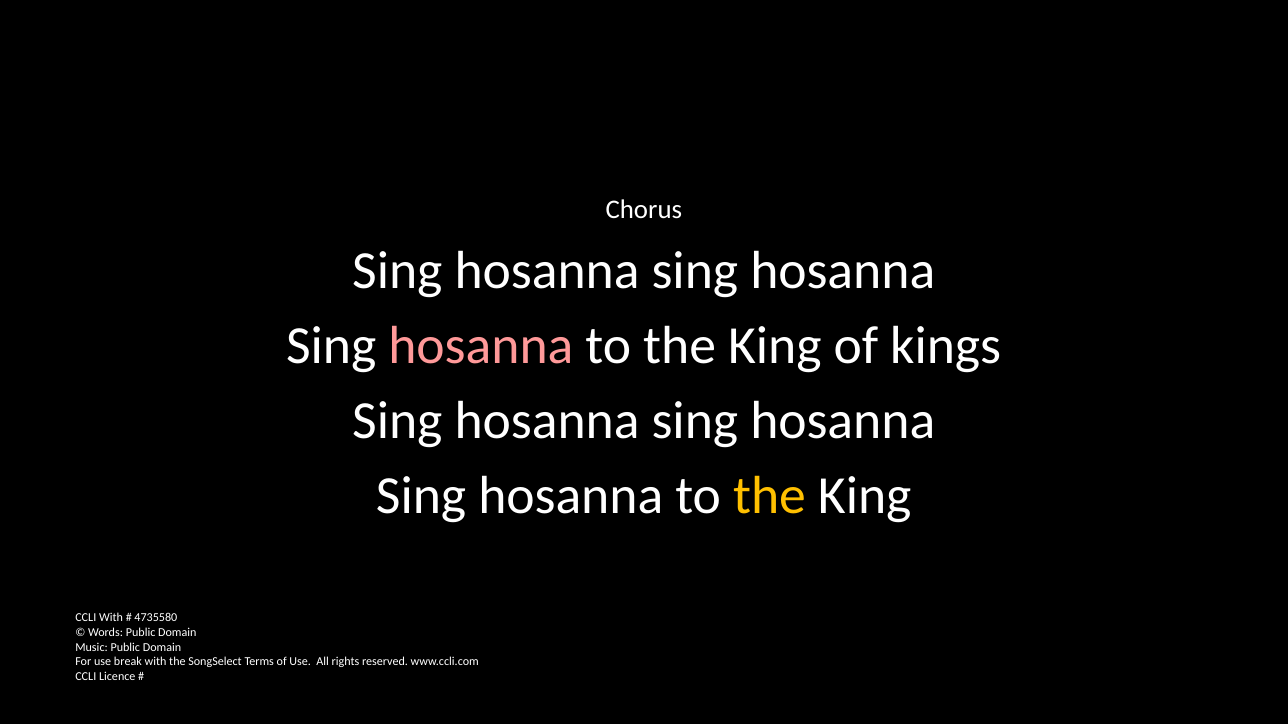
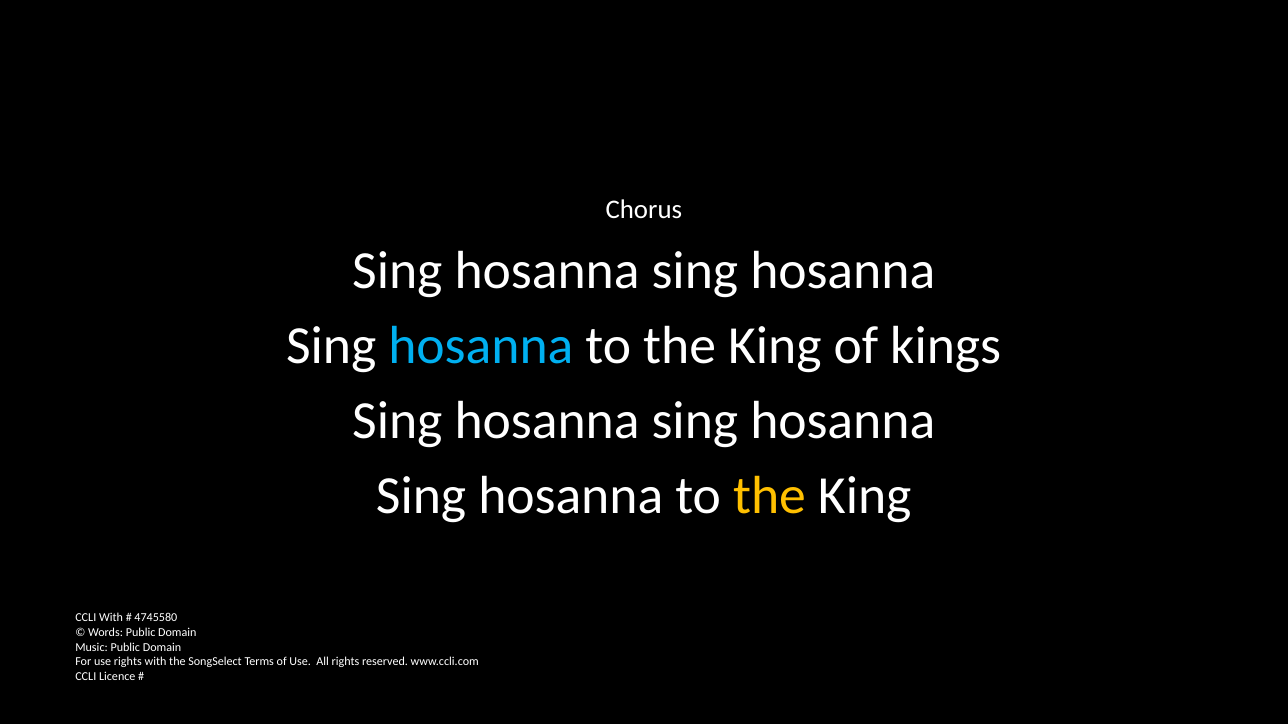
hosanna colour: pink -> light blue (481, 346)
4735580: 4735580 -> 4745580 (156, 618)
use break: break -> rights (128, 662)
